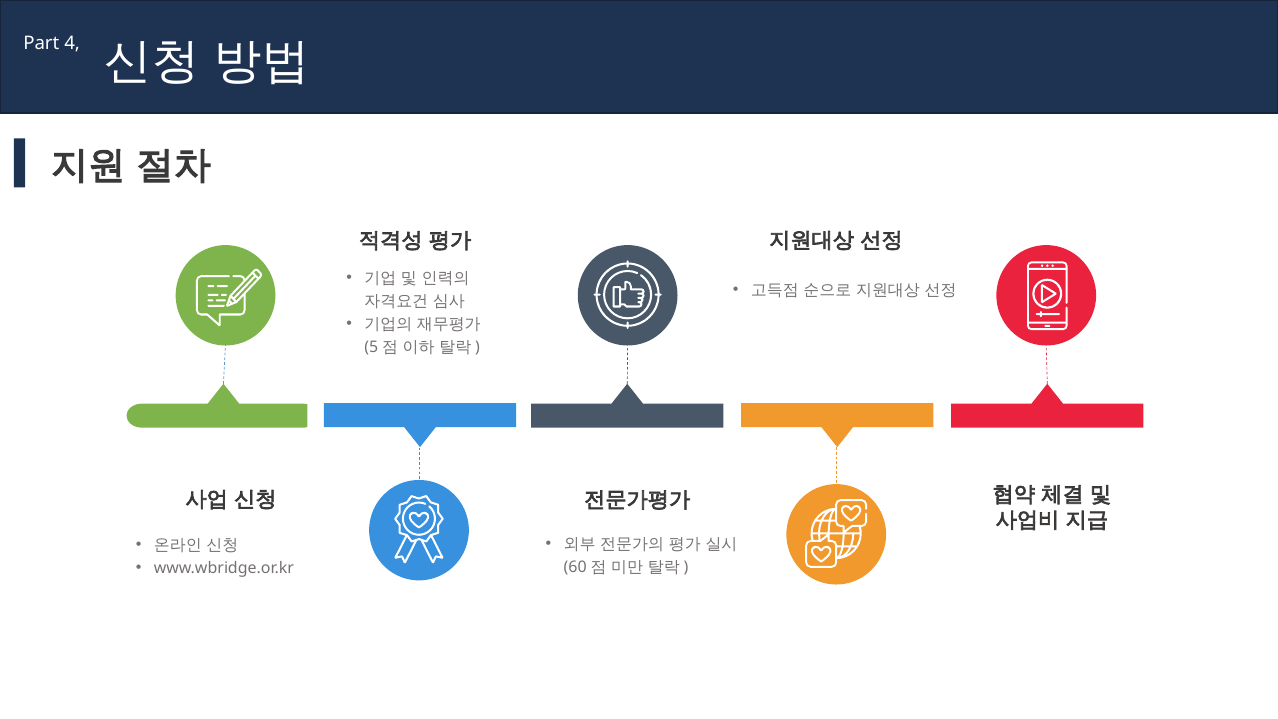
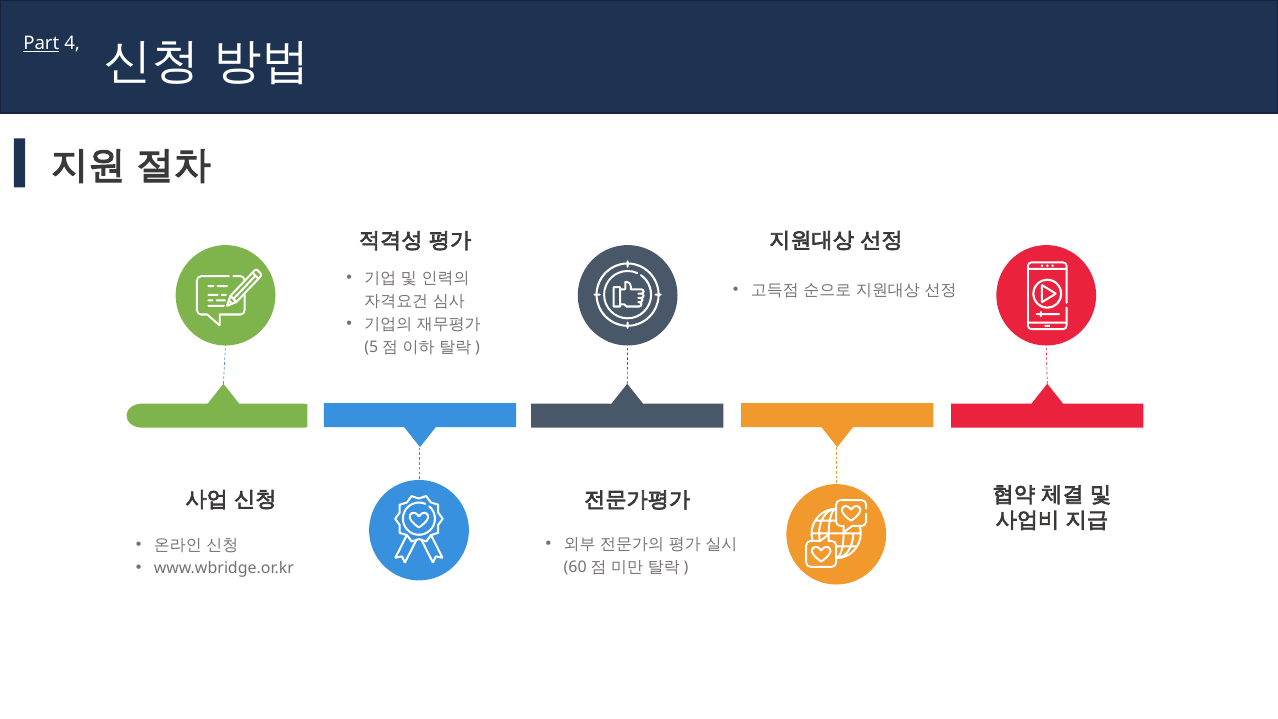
Part underline: none -> present (41, 44)
